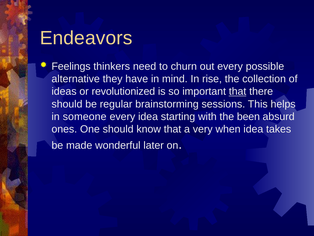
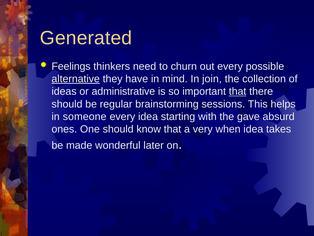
Endeavors: Endeavors -> Generated (86, 38)
alternative underline: none -> present (76, 79)
rise: rise -> join (212, 79)
revolutionized: revolutionized -> administrative (123, 91)
been: been -> gave (248, 116)
